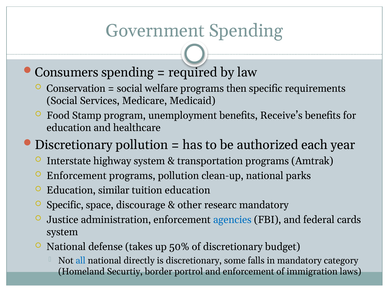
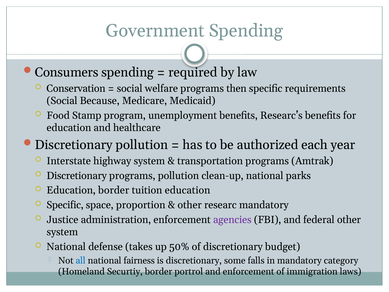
Services: Services -> Because (100, 101)
Receive’s: Receive’s -> Researc’s (281, 115)
Enforcement: Enforcement -> Discretionary (77, 175)
Education similar: similar -> border (114, 190)
discourage: discourage -> proportion (141, 205)
agencies colour: blue -> purple (232, 220)
federal cards: cards -> other (349, 220)
directly: directly -> fairness (139, 260)
